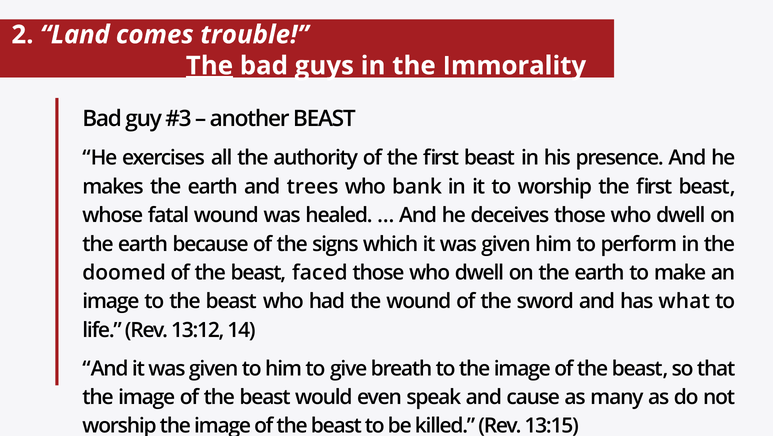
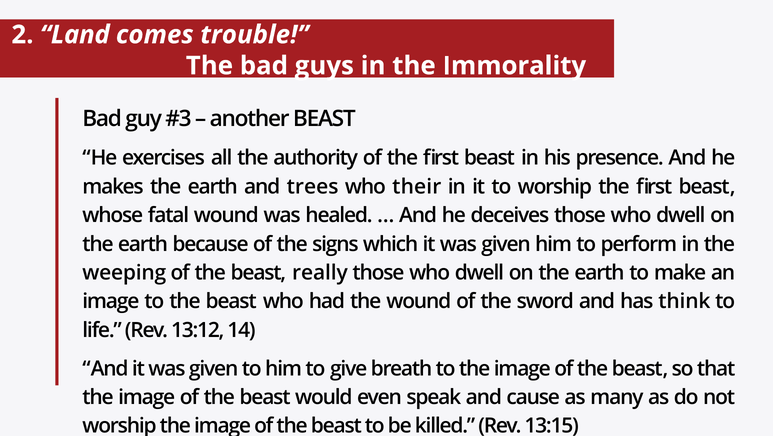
The underline: present -> none (209, 66)
bank: bank -> their (417, 187)
doomed: doomed -> weeping (124, 273)
faced: faced -> really (320, 273)
what: what -> think (684, 301)
